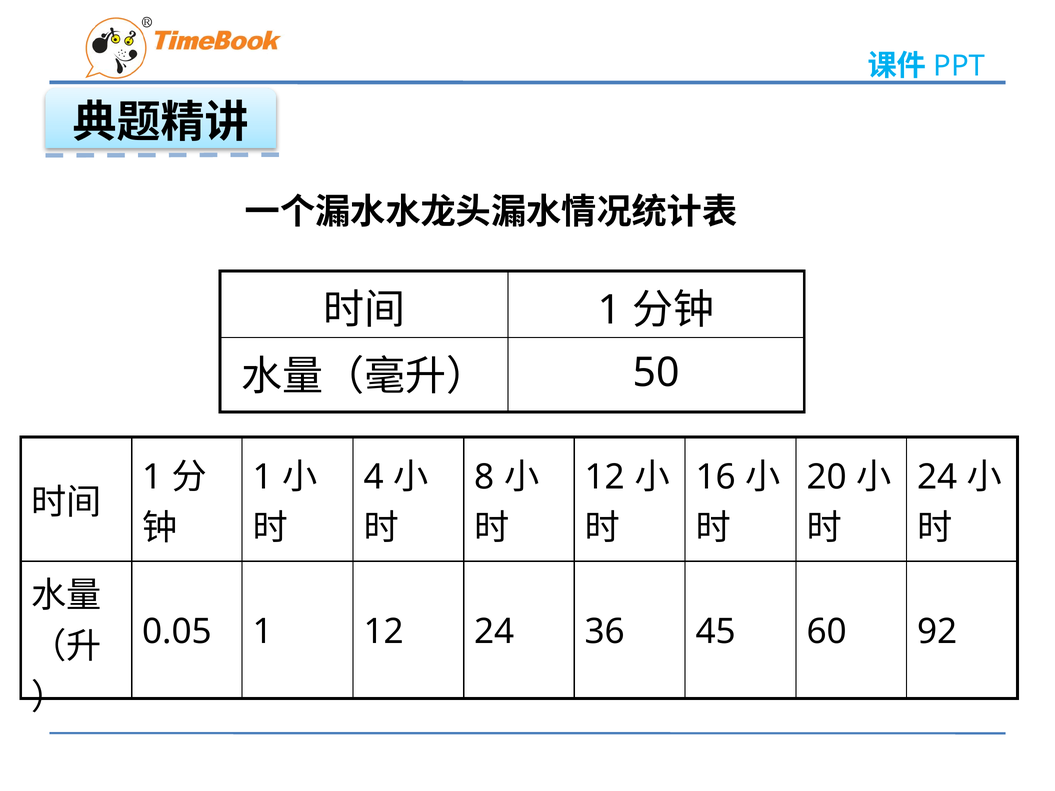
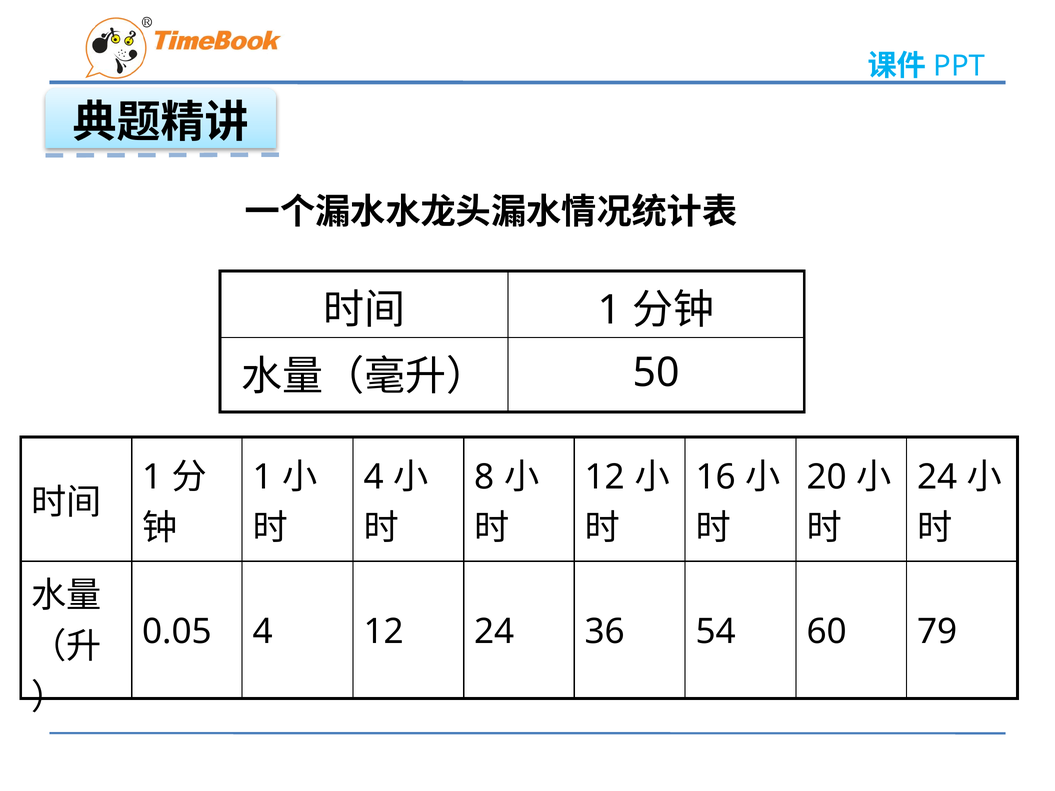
0.05 1: 1 -> 4 (263, 632)
45: 45 -> 54 (716, 632)
92: 92 -> 79 (937, 632)
